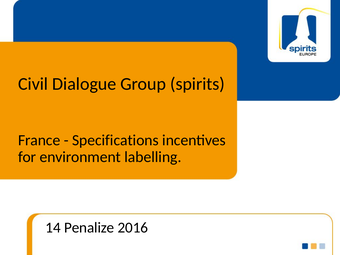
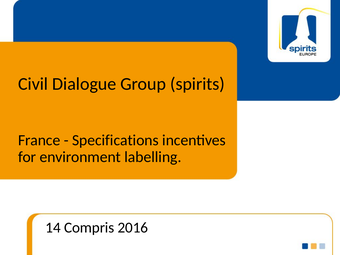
Penalize: Penalize -> Compris (89, 228)
